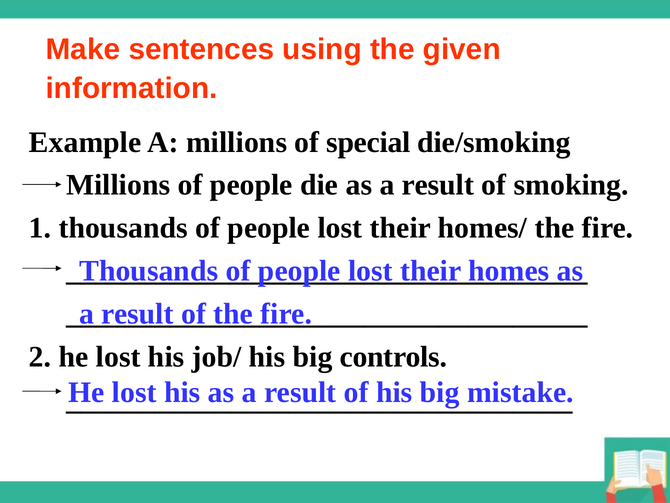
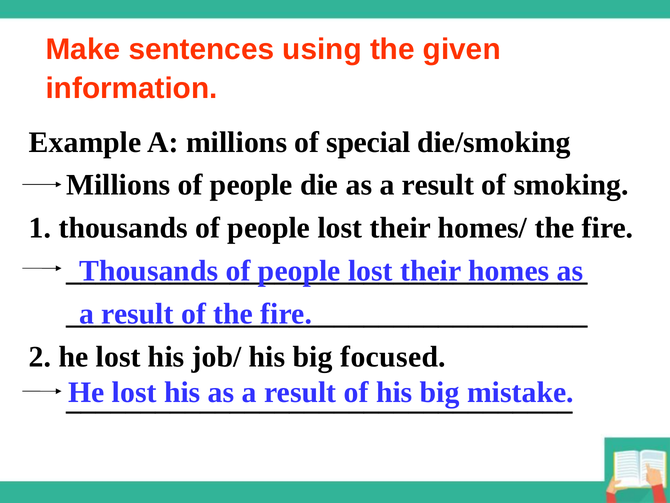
controls: controls -> focused (393, 356)
